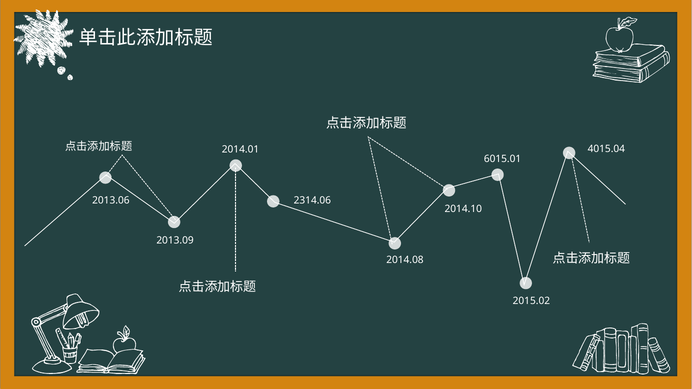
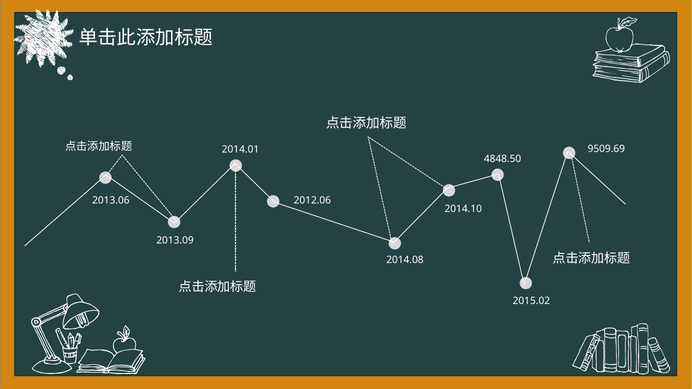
4015.04: 4015.04 -> 9509.69 (606, 149)
6015.01: 6015.01 -> 4848.50 (503, 159)
2314.06: 2314.06 -> 2012.06 (312, 200)
